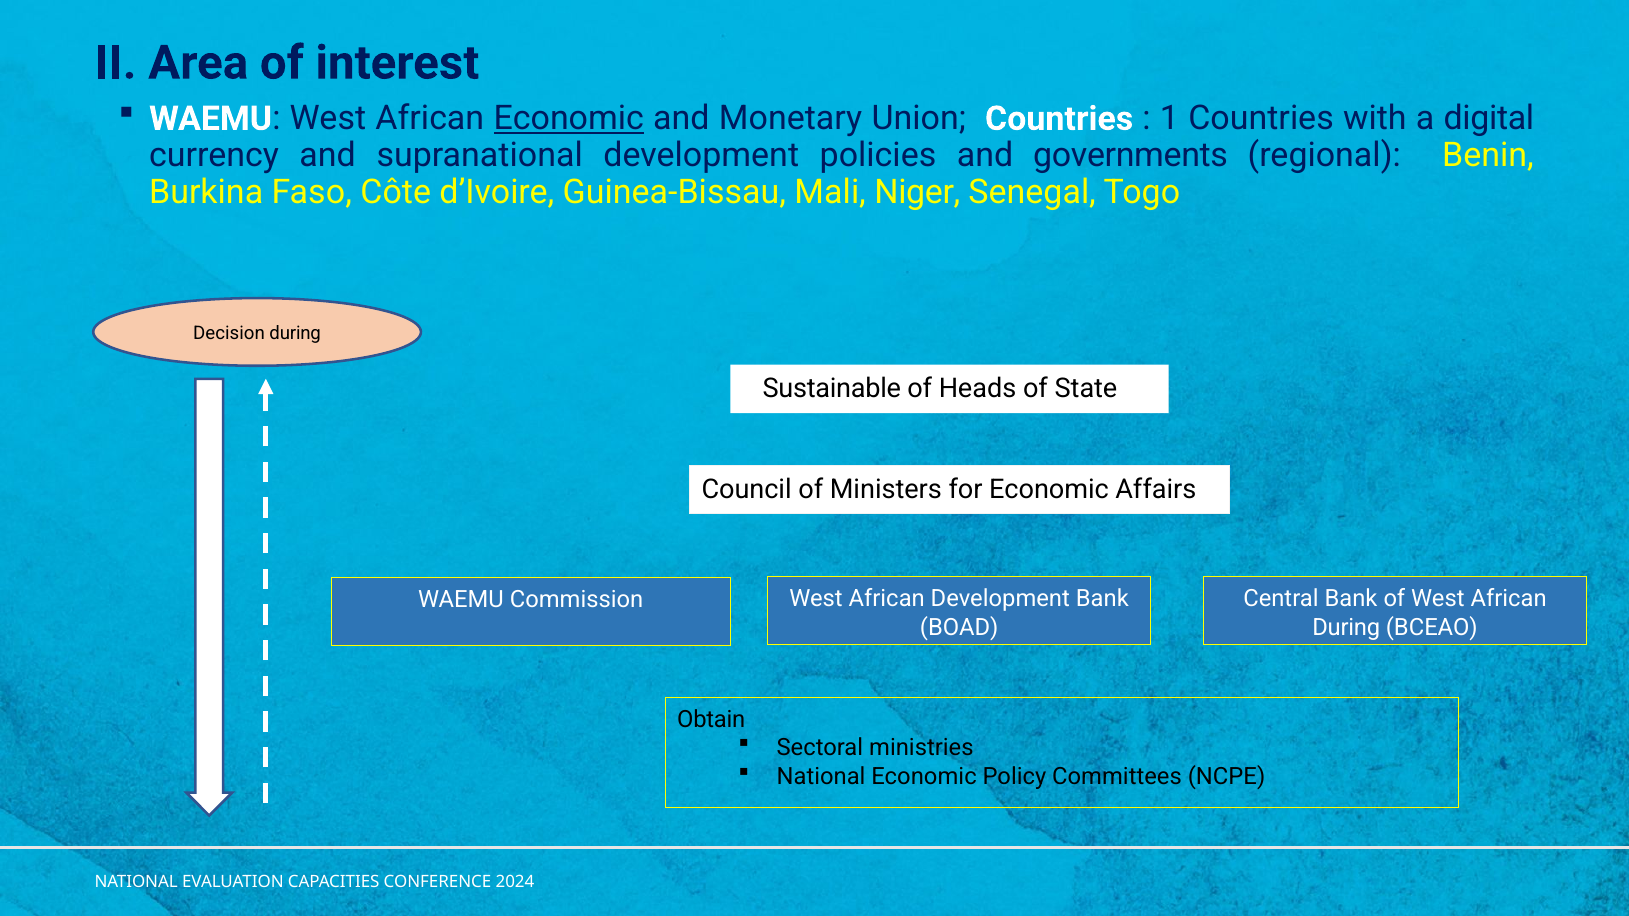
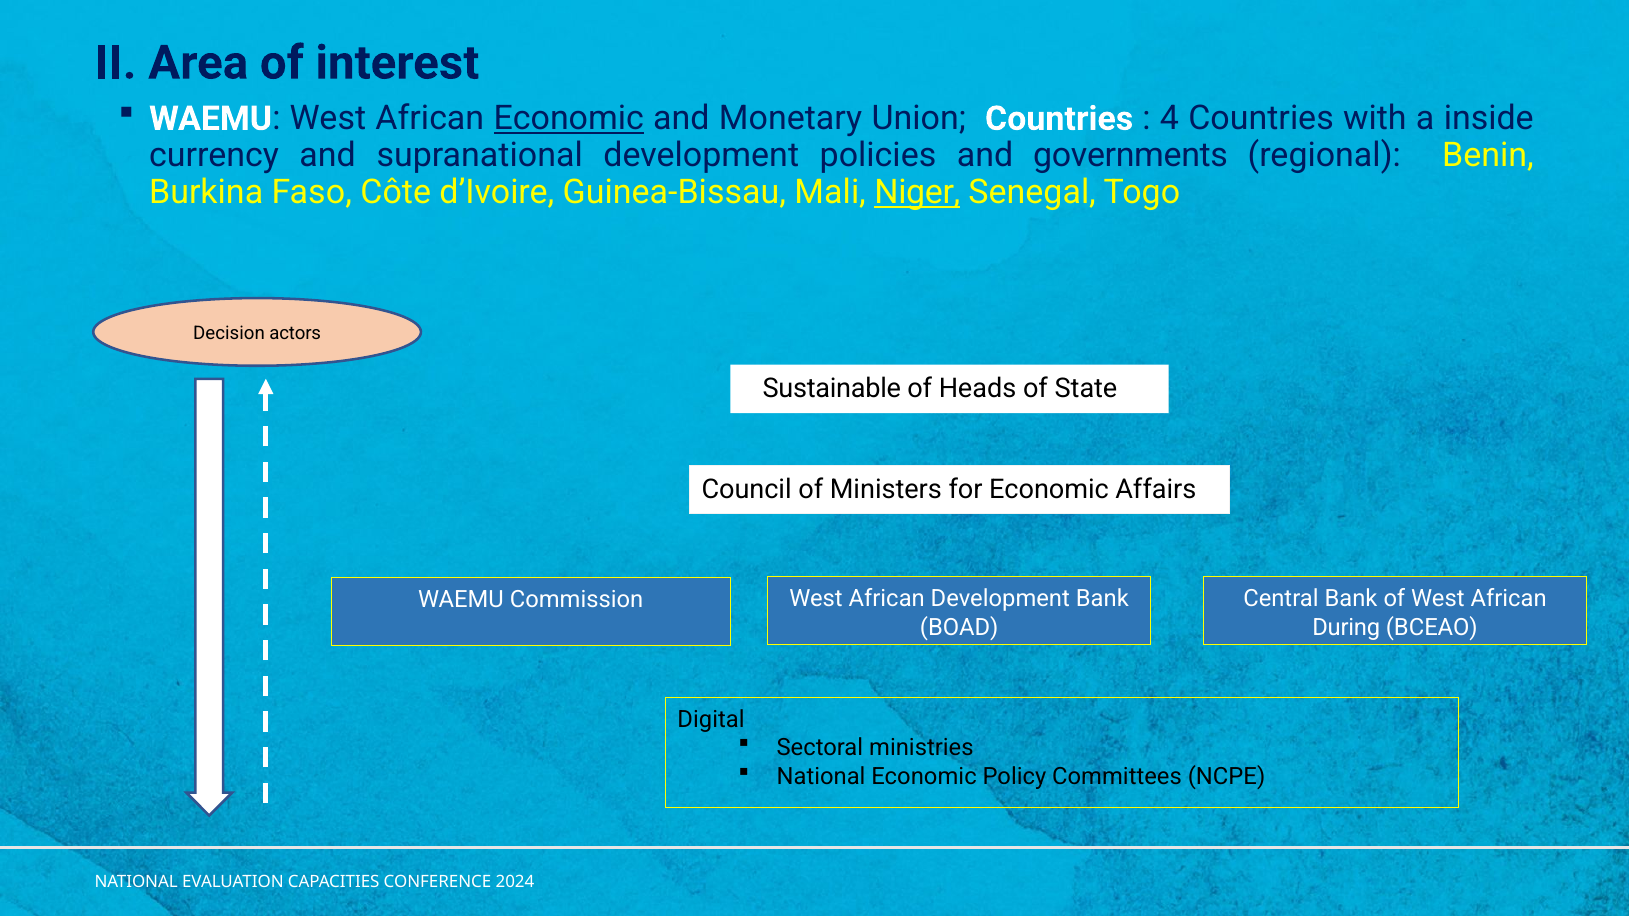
1: 1 -> 4 (1170, 119)
digital: digital -> inside (1489, 119)
Niger underline: none -> present (917, 192)
Decision during: during -> actors (295, 333)
Obtain: Obtain -> Digital (711, 720)
